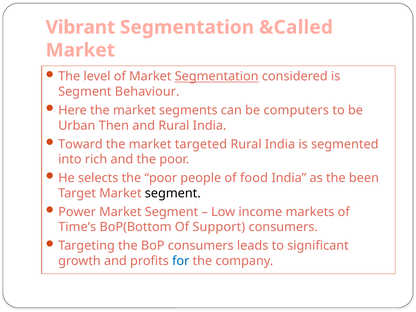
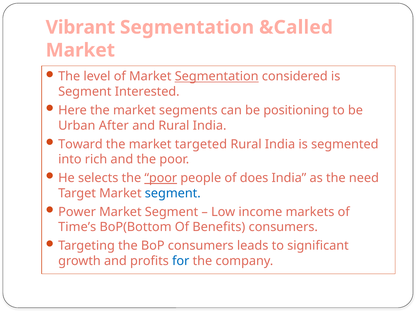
Behaviour: Behaviour -> Interested (147, 92)
computers: computers -> positioning (296, 110)
Then: Then -> After (114, 126)
poor underline: none -> present (161, 178)
food: food -> does (254, 178)
been: been -> need (364, 178)
segment colour: black -> blue (173, 193)
Support: Support -> Benefits (219, 227)
